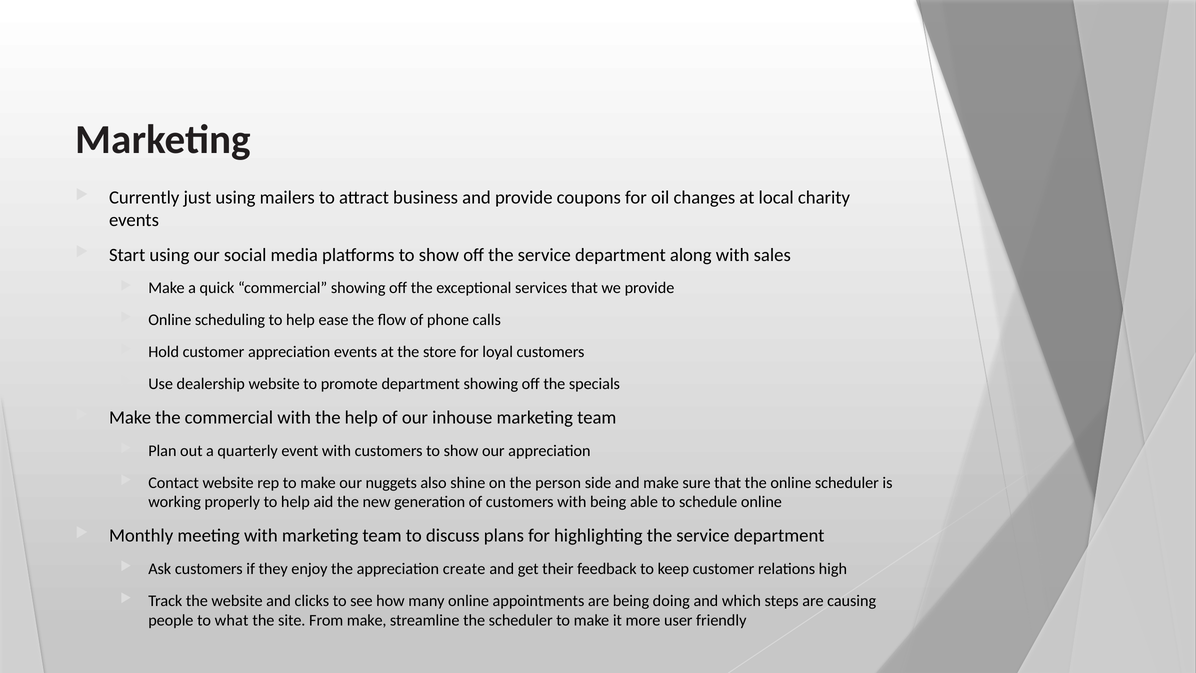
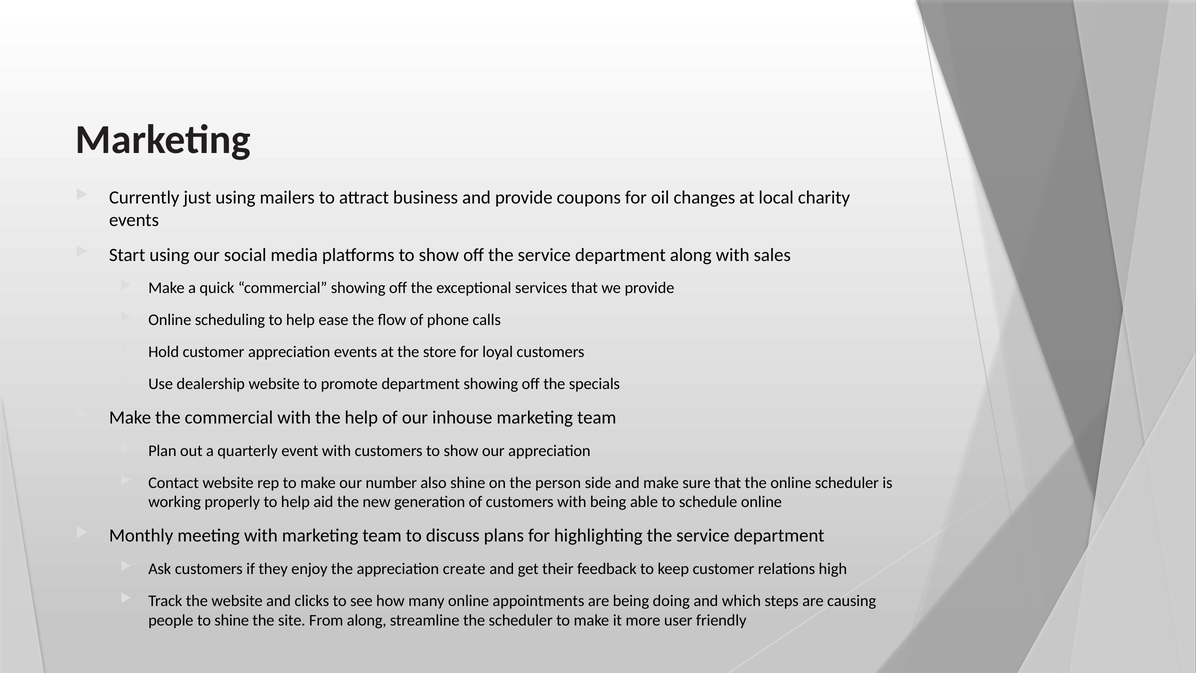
nuggets: nuggets -> number (391, 482)
to what: what -> shine (232, 620)
From make: make -> along (367, 620)
